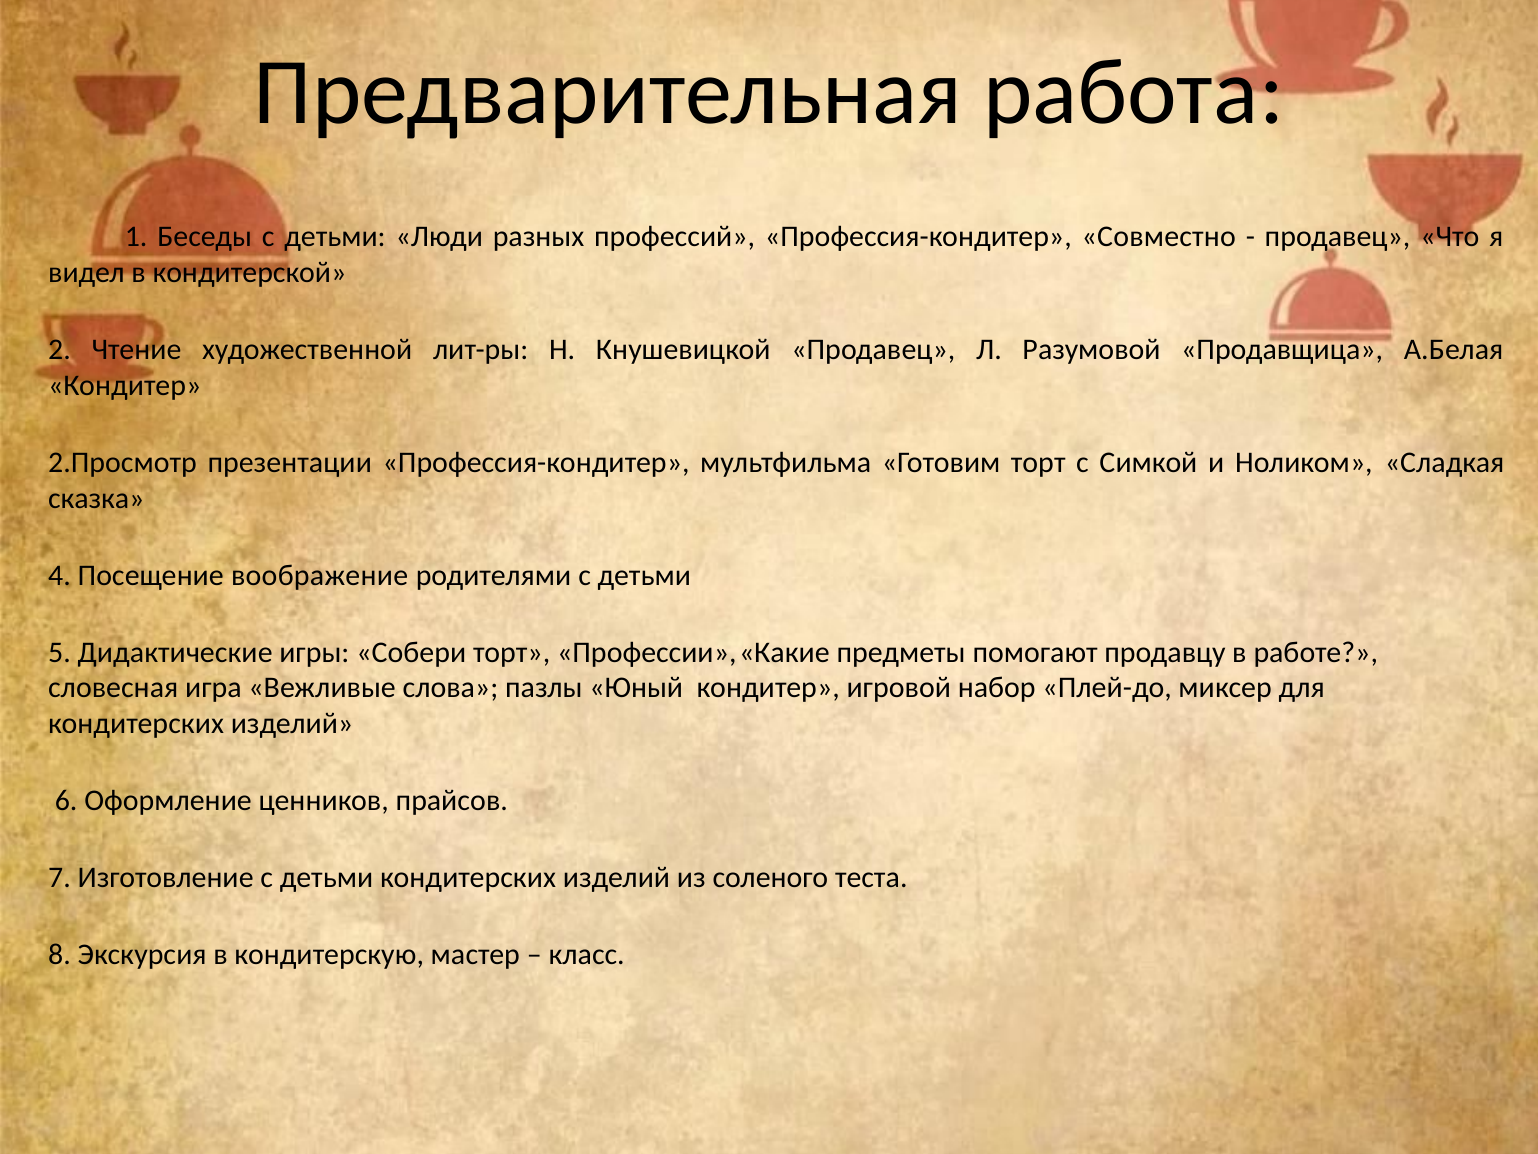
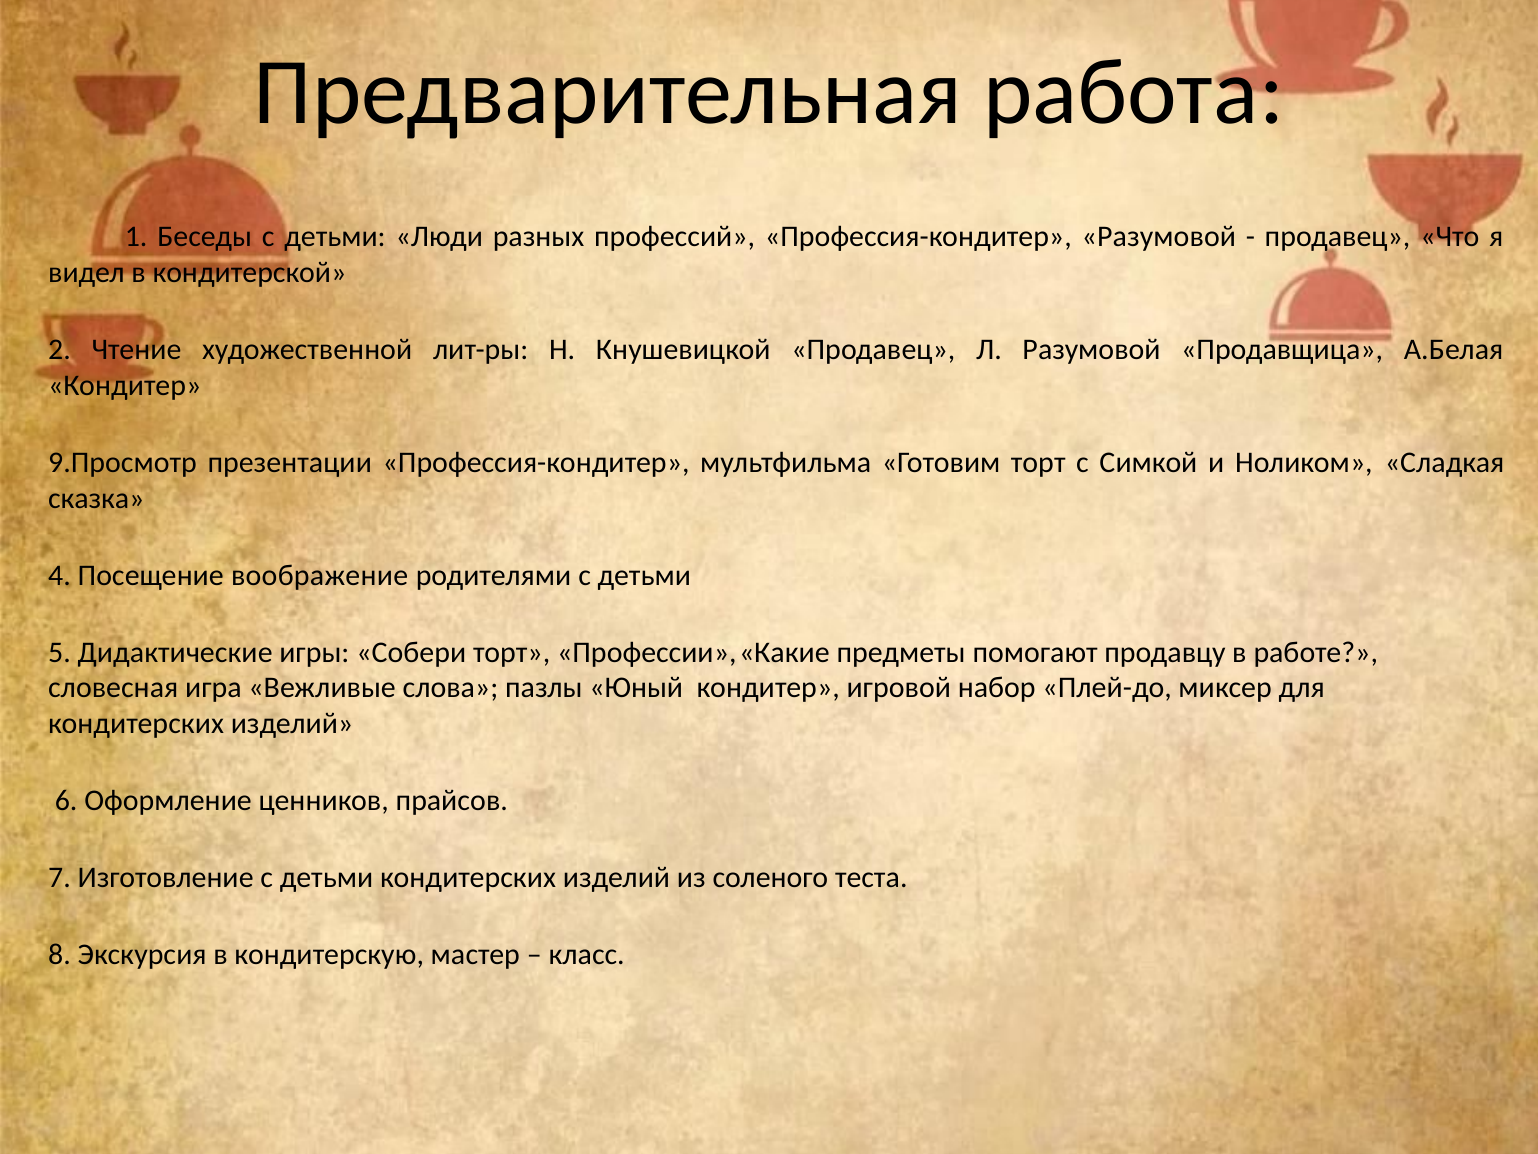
Профессия-кондитер Совместно: Совместно -> Разумовой (1159, 237)
2.Просмотр: 2.Просмотр -> 9.Просмотр (123, 462)
